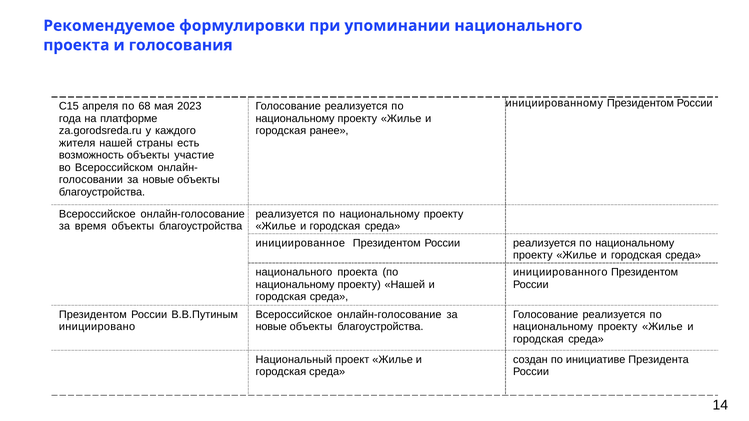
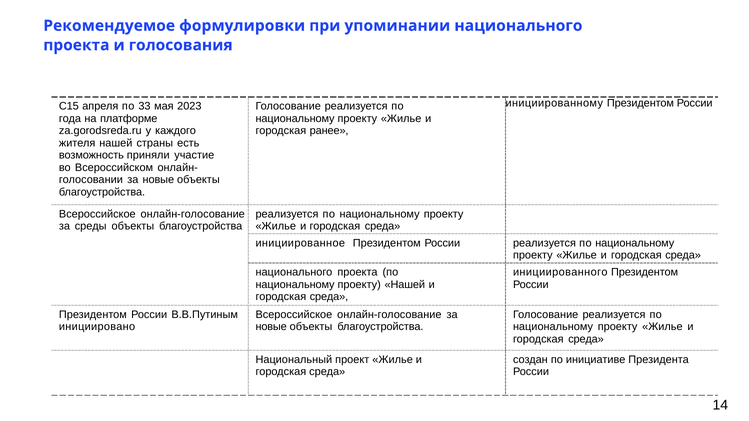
68: 68 -> 33 (144, 106)
возможность объекты: объекты -> приняли (148, 155)
время: время -> среды (91, 226)
